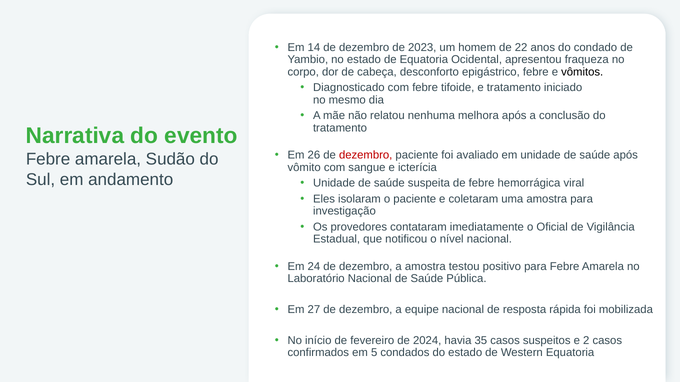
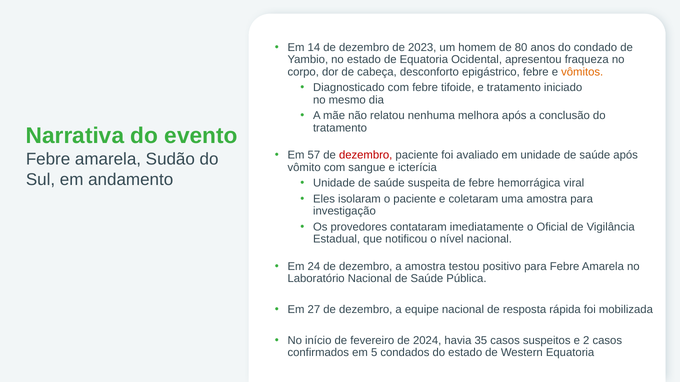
22: 22 -> 80 (521, 48)
vômitos colour: black -> orange (582, 72)
26: 26 -> 57 (314, 155)
